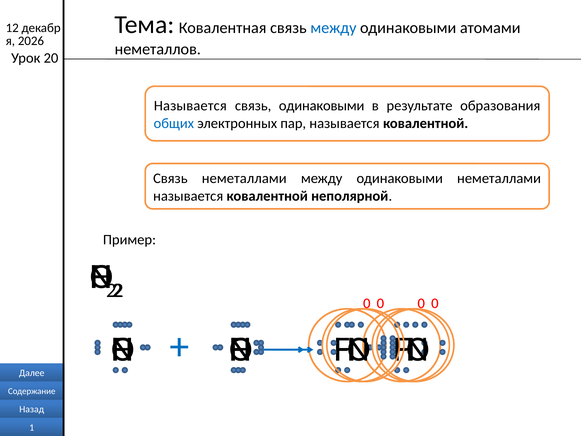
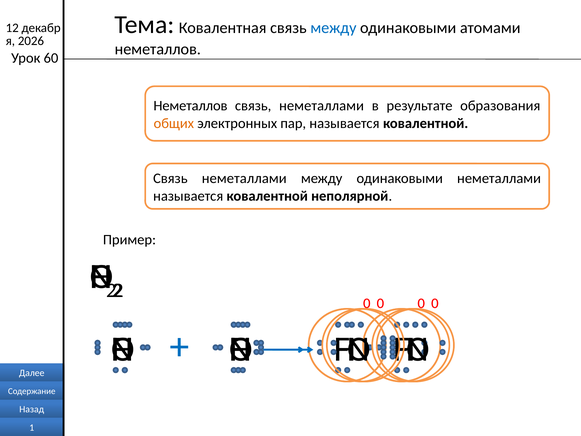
20: 20 -> 60 (51, 58)
Называется: Называется -> Неметаллов (190, 106)
одинаковыми: одинаковыми -> неметаллами (322, 106)
общих colour: blue -> orange (174, 123)
